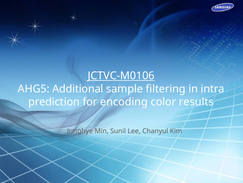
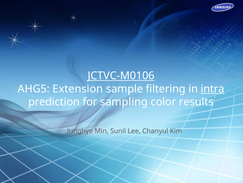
Additional: Additional -> Extension (78, 88)
intra underline: none -> present (213, 88)
encoding: encoding -> sampling (124, 101)
